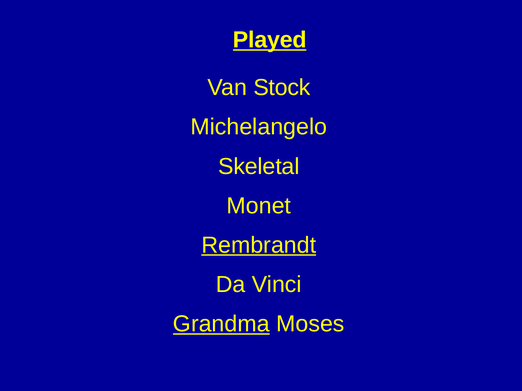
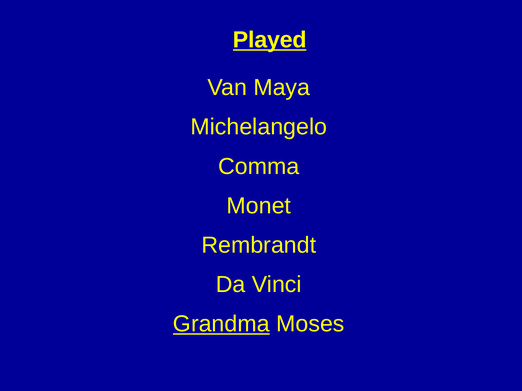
Stock: Stock -> Maya (282, 88)
Skeletal: Skeletal -> Comma (259, 167)
Rembrandt underline: present -> none (259, 245)
